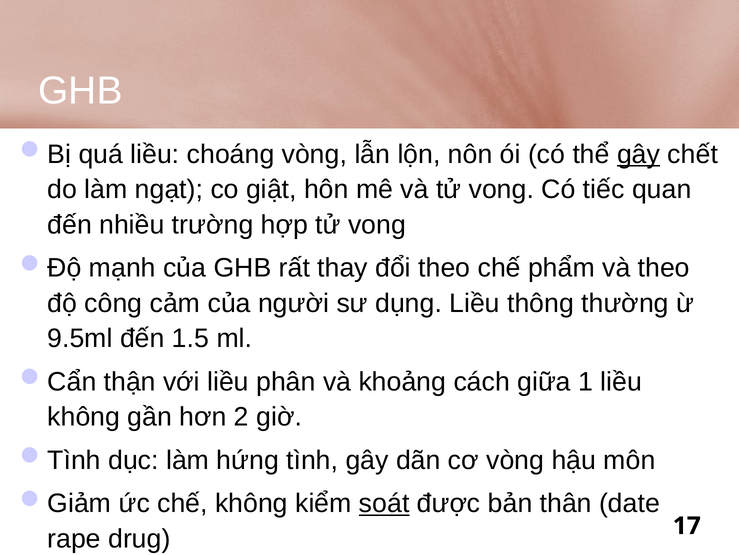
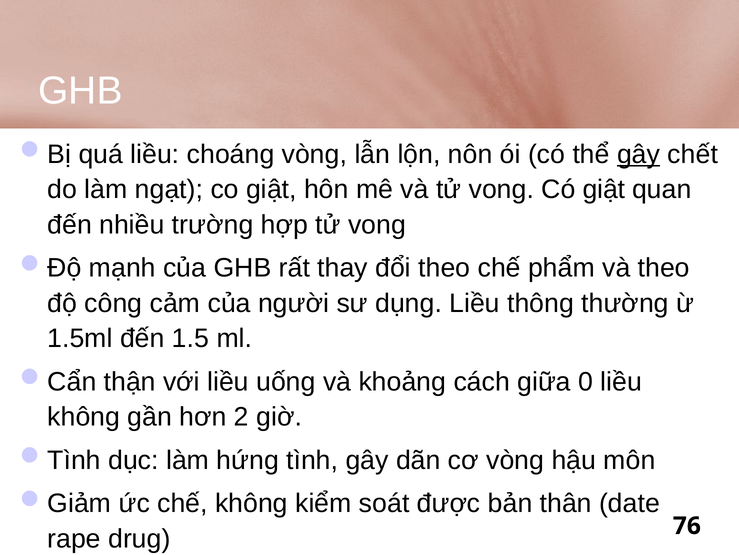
Có tiếc: tiếc -> giật (604, 189)
9.5ml: 9.5ml -> 1.5ml (80, 338)
phân: phân -> uống (286, 381)
1: 1 -> 0 (586, 381)
soát underline: present -> none (384, 503)
17: 17 -> 76 (687, 525)
